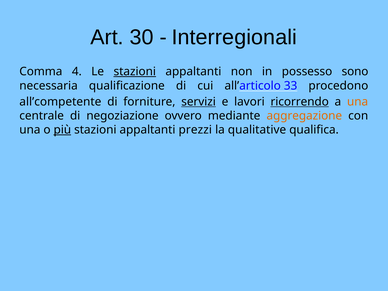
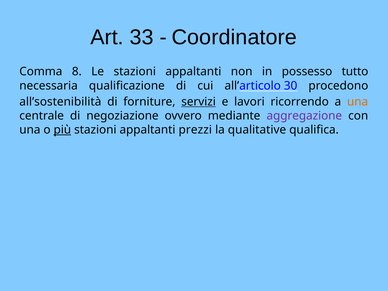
30: 30 -> 33 (142, 37)
Interregionali: Interregionali -> Coordinatore (234, 37)
4: 4 -> 8 (77, 72)
stazioni underline: present -> none (135, 72)
sono: sono -> tutto (355, 72)
33: 33 -> 30 (291, 86)
all’competente: all’competente -> all’sostenibilità (60, 102)
ricorrendo underline: present -> none (300, 102)
aggregazione colour: orange -> purple (304, 116)
